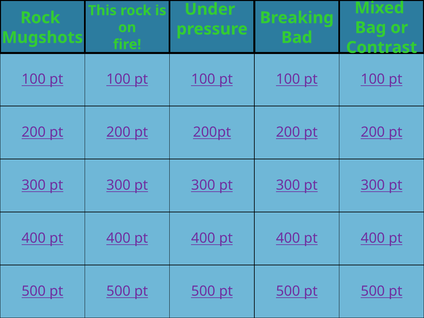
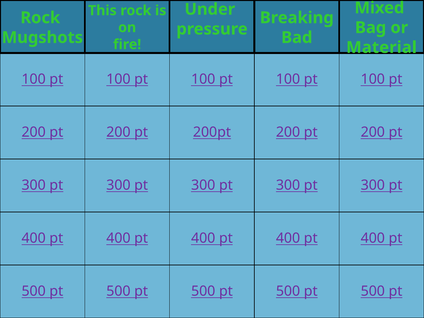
Contrast: Contrast -> Material (381, 47)
